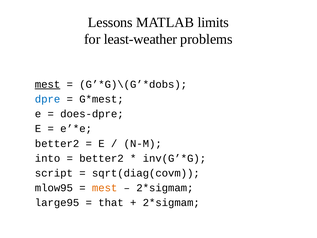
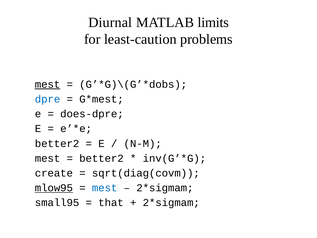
Lessons: Lessons -> Diurnal (110, 22)
least-weather: least-weather -> least-caution (140, 39)
into: into -> mest (48, 158)
script: script -> create (54, 173)
mlow95 underline: none -> present (54, 188)
mest colour: orange -> blue (105, 188)
large95: large95 -> small95 (57, 203)
